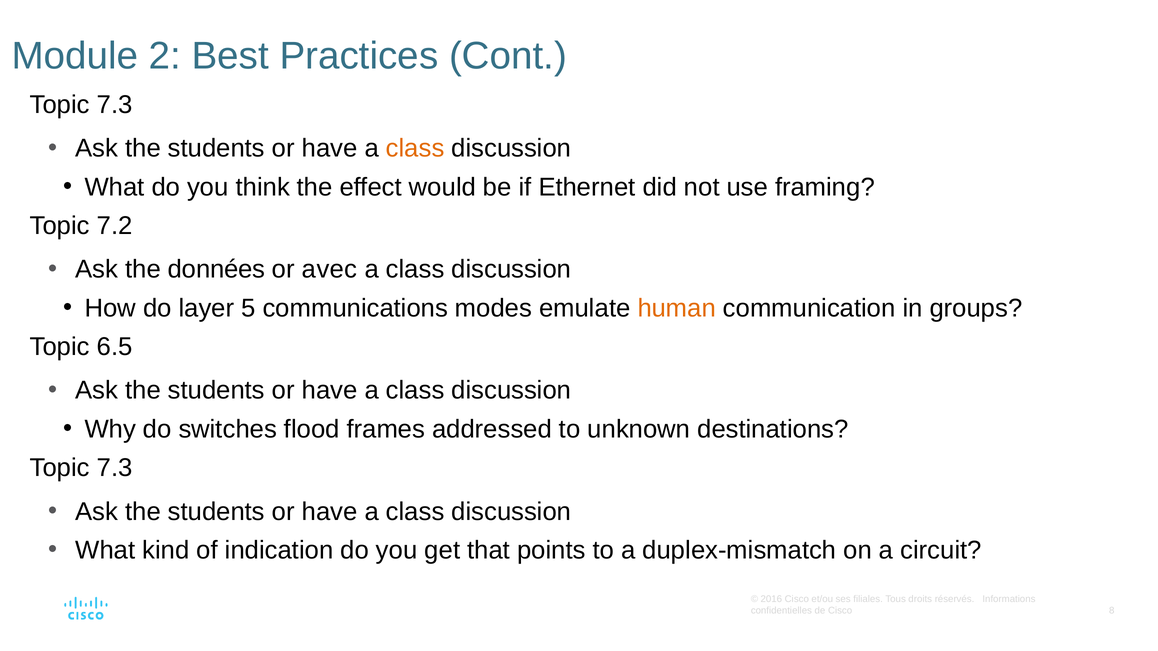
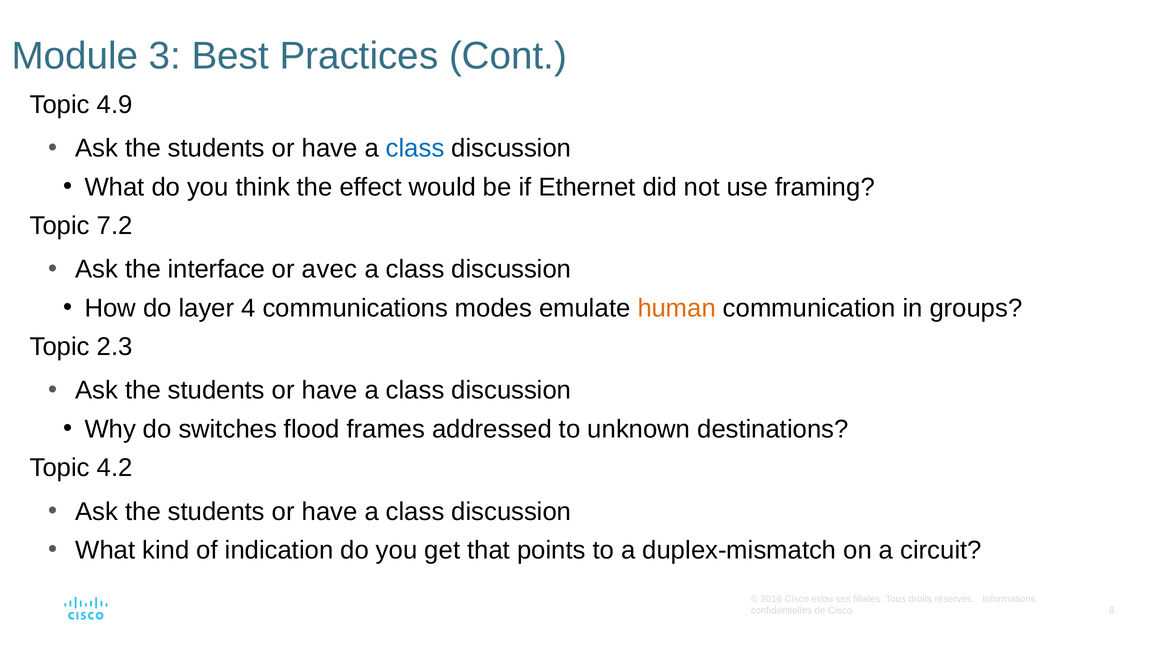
2: 2 -> 3 (165, 56)
7.3: 7.3 -> 4.9 (115, 105)
class colour: orange -> blue (415, 149)
données: données -> interface (216, 270)
5: 5 -> 4 (248, 308)
6.5: 6.5 -> 2.3 (115, 347)
7.3: 7.3 -> 4.2 (115, 468)
